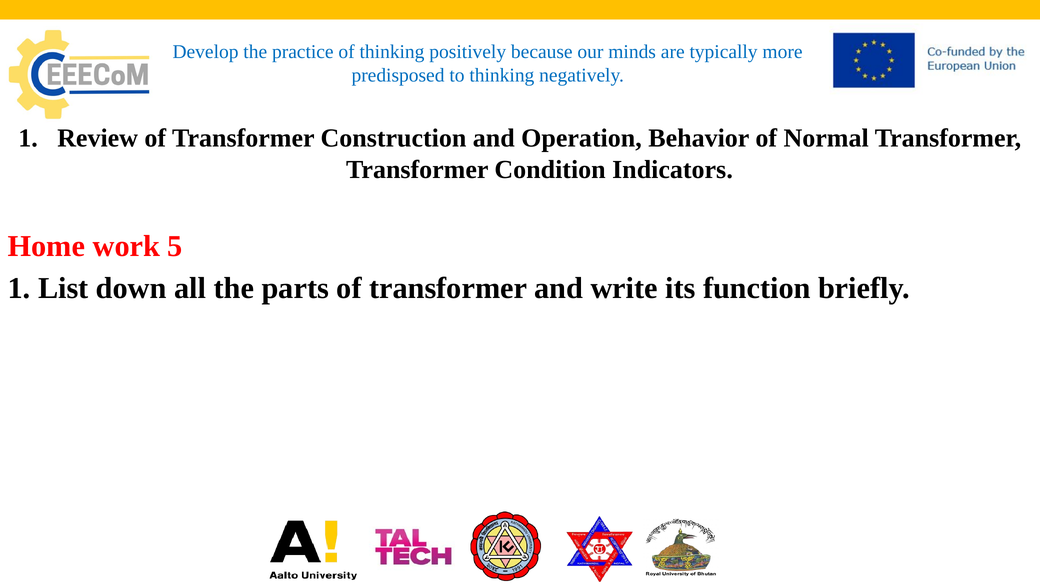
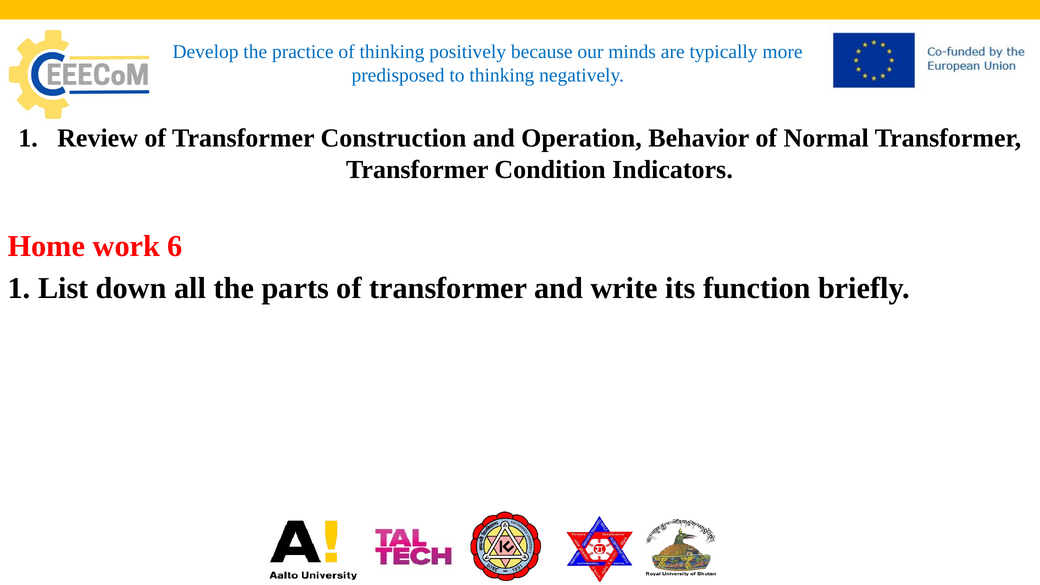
5: 5 -> 6 (175, 246)
